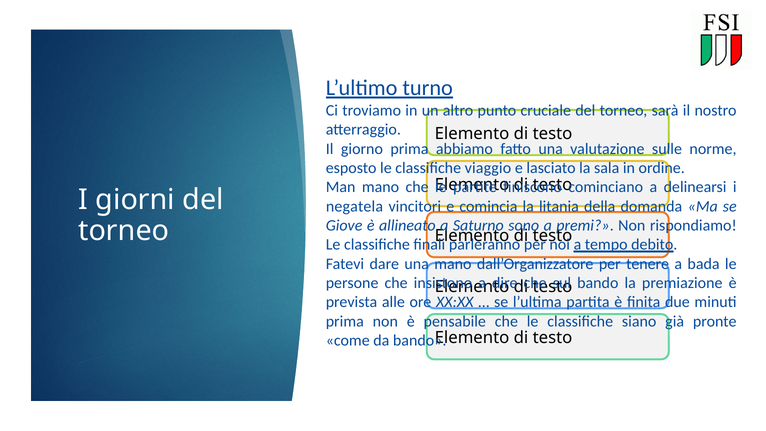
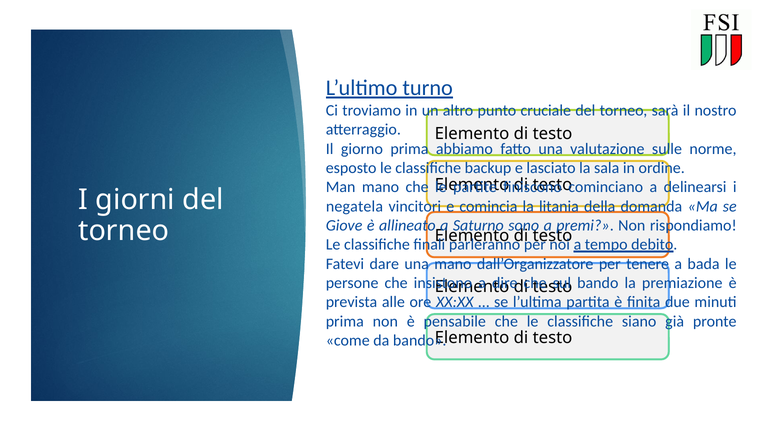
viaggio: viaggio -> backup (488, 168)
